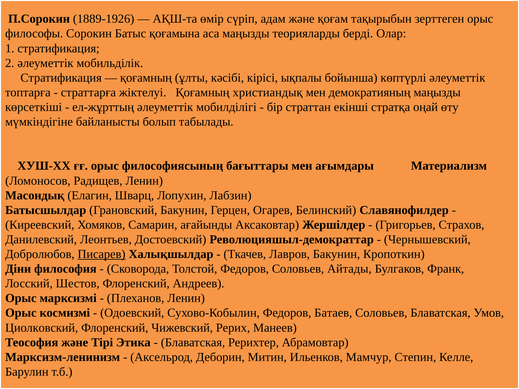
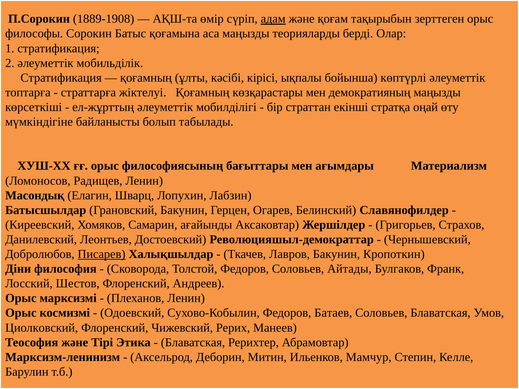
1889-1926: 1889-1926 -> 1889-1908 (104, 19)
адам underline: none -> present (273, 19)
христиандық: христиандық -> көзқарастары (268, 92)
